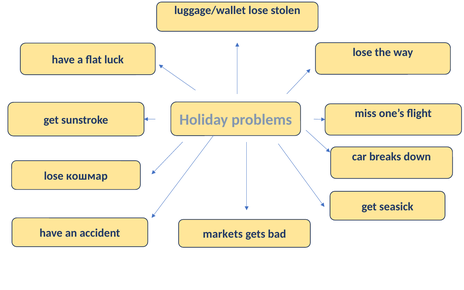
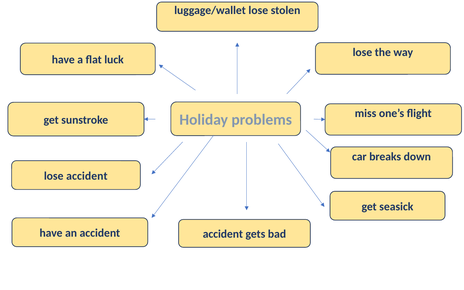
lose кошмар: кошмар -> accident (87, 176)
markets: markets -> accident (223, 234)
